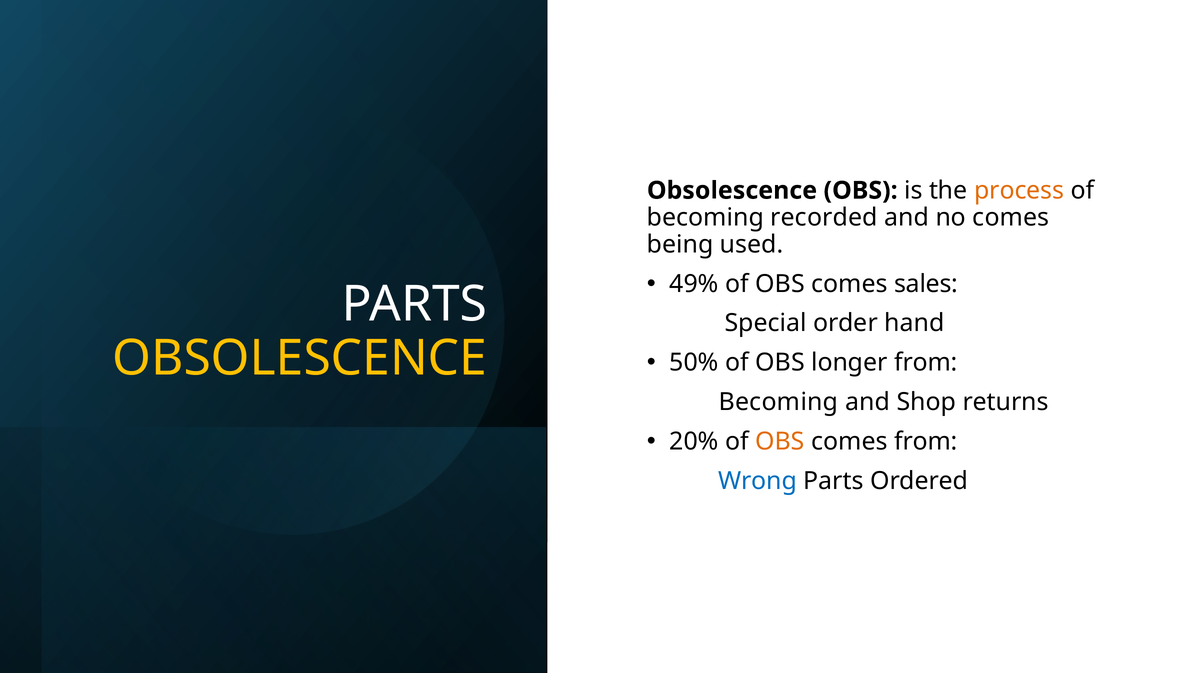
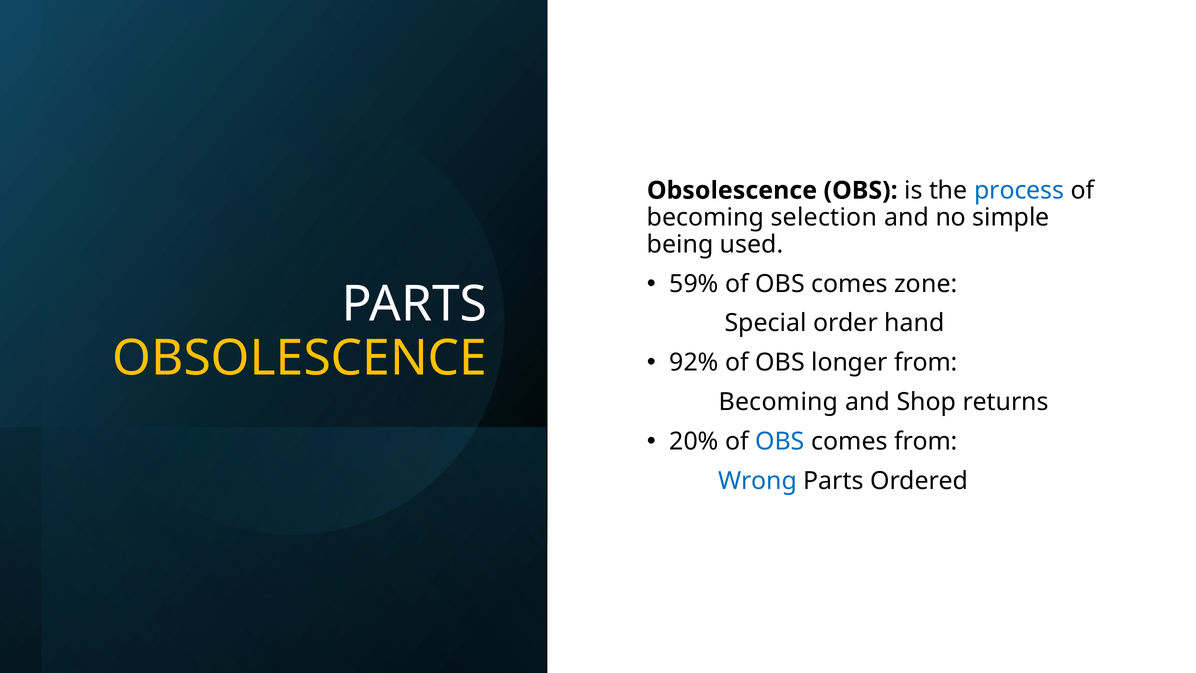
process colour: orange -> blue (1019, 190)
recorded: recorded -> selection (824, 217)
no comes: comes -> simple (1011, 217)
49%: 49% -> 59% (694, 284)
sales: sales -> zone (926, 284)
50%: 50% -> 92% (694, 363)
OBS colour: orange -> blue (780, 441)
